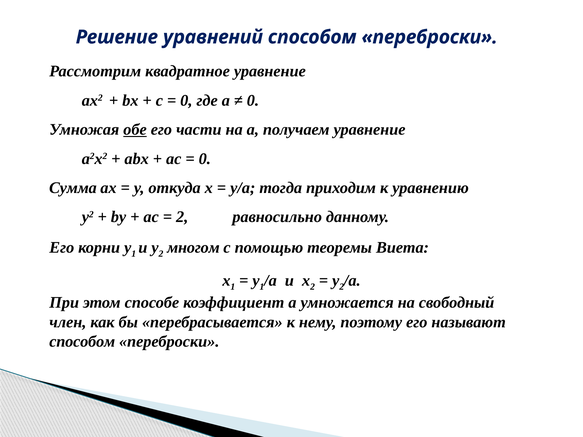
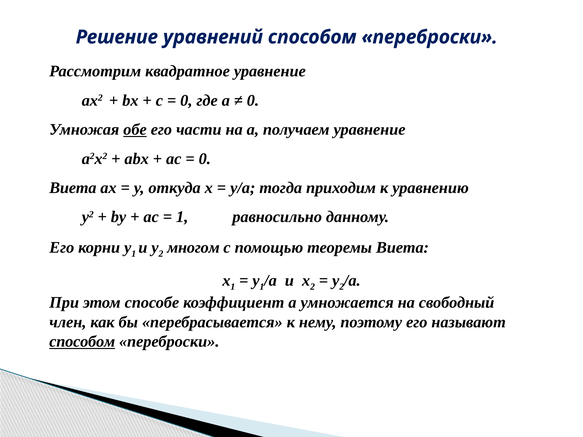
Сумма: Сумма -> Виета (73, 188)
2: 2 -> 1 (182, 217)
способом underline: none -> present (82, 342)
